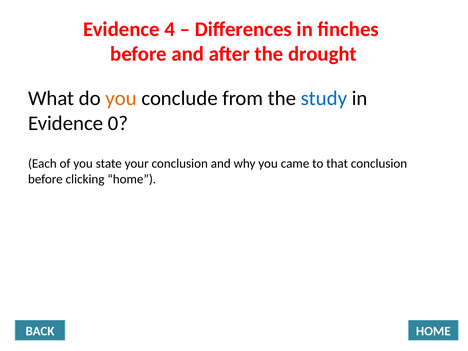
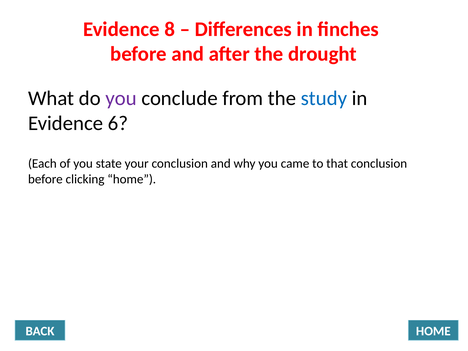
4: 4 -> 8 (170, 29)
you colour: orange -> purple (121, 98)
0: 0 -> 6 (118, 123)
